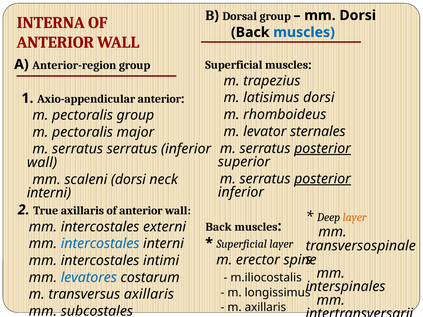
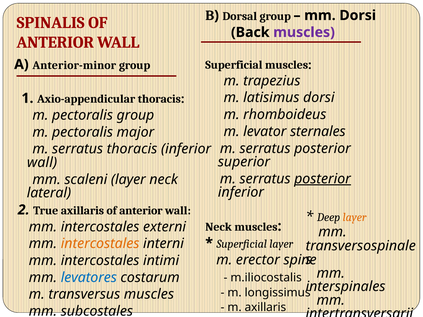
INTERNA: INTERNA -> SPINALIS (51, 23)
muscles colour: blue -> purple (304, 32)
Anterior-region: Anterior-region -> Anterior-minor (74, 65)
Axio-appendicular anterior: anterior -> thoracis (159, 99)
posterior underline: present -> none (323, 148)
serratus serratus: serratus -> thoracis (132, 149)
scaleni dorsi: dorsi -> layer (128, 180)
interni: interni -> lateral (49, 193)
Back: Back -> Neck (219, 227)
intercostales colour: blue -> orange (100, 244)
transversus axillaris: axillaris -> muscles (149, 295)
